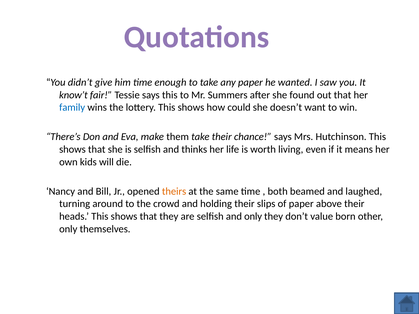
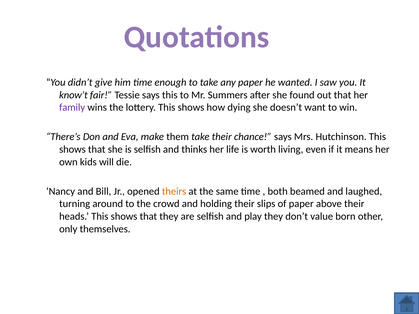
family colour: blue -> purple (72, 108)
could: could -> dying (239, 108)
and only: only -> play (253, 217)
